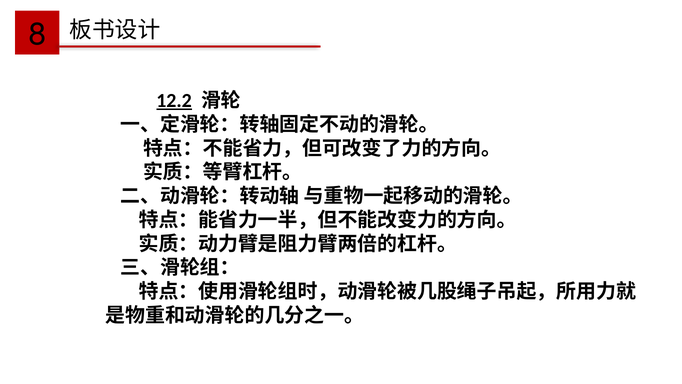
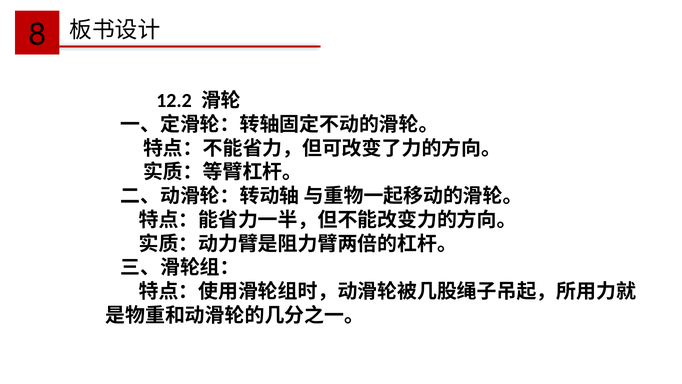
12.2 underline: present -> none (174, 101)
